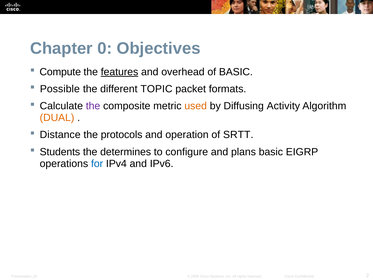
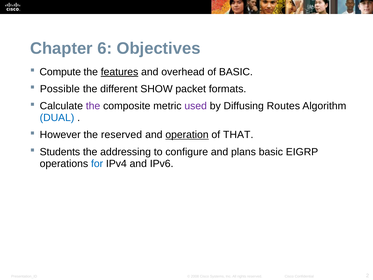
0: 0 -> 6 (105, 48)
TOPIC: TOPIC -> SHOW (157, 89)
used colour: orange -> purple (196, 106)
Activity: Activity -> Routes (283, 106)
DUAL colour: orange -> blue (57, 118)
Distance: Distance -> However (60, 135)
the protocols: protocols -> reserved (122, 135)
operation underline: none -> present (187, 135)
SRTT: SRTT -> THAT (238, 135)
determines: determines -> addressing (126, 152)
